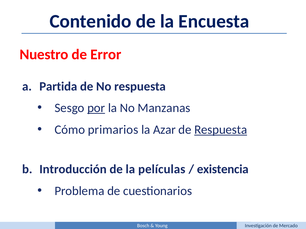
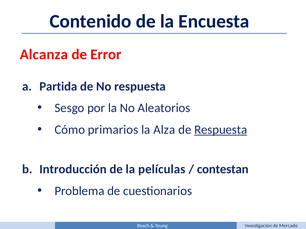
Nuestro: Nuestro -> Alcanza (44, 54)
por underline: present -> none (96, 108)
Manzanas: Manzanas -> Aleatorios (164, 108)
Azar: Azar -> Alza (164, 130)
existencia: existencia -> contestan (223, 170)
